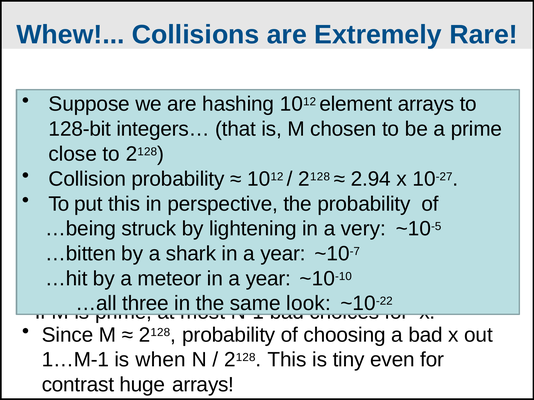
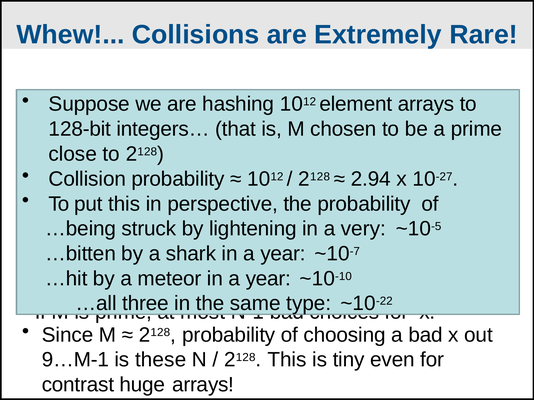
look: look -> type (309, 304)
1…M-1: 1…M-1 -> 9…M-1 (76, 360)
when: when -> these (161, 360)
